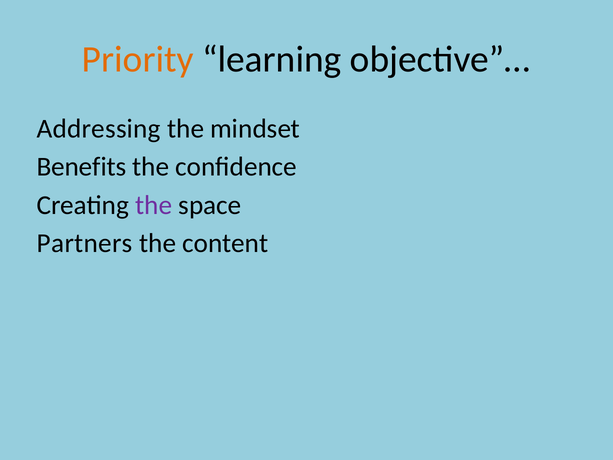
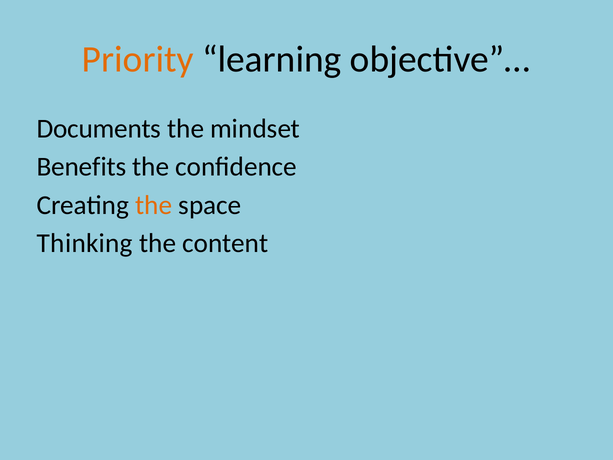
Addressing: Addressing -> Documents (99, 129)
the colour: purple -> orange (154, 205)
Partners: Partners -> Thinking (85, 243)
